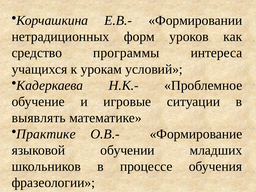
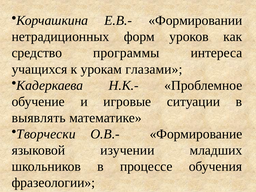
условий: условий -> глазами (154, 69)
Практике: Практике -> Творчески (46, 134)
обучении: обучении -> изучении (127, 150)
